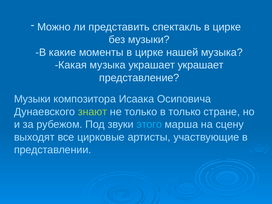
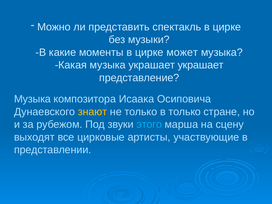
нашей: нашей -> может (182, 52)
Музыки: Музыки -> Музыка (32, 99)
знают colour: light green -> yellow (93, 112)
